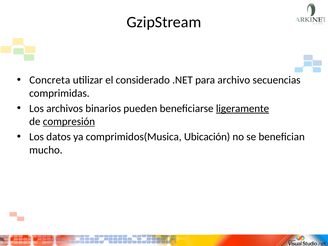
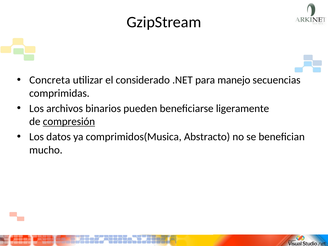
archivo: archivo -> manejo (234, 80)
ligeramente underline: present -> none (243, 108)
Ubicación: Ubicación -> Abstracto (207, 137)
